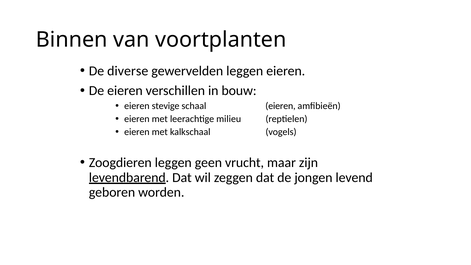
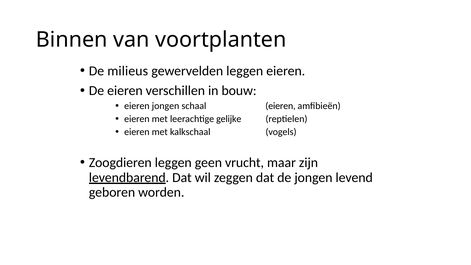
diverse: diverse -> milieus (128, 71)
eieren stevige: stevige -> jongen (166, 106)
milieu: milieu -> gelijke (229, 119)
